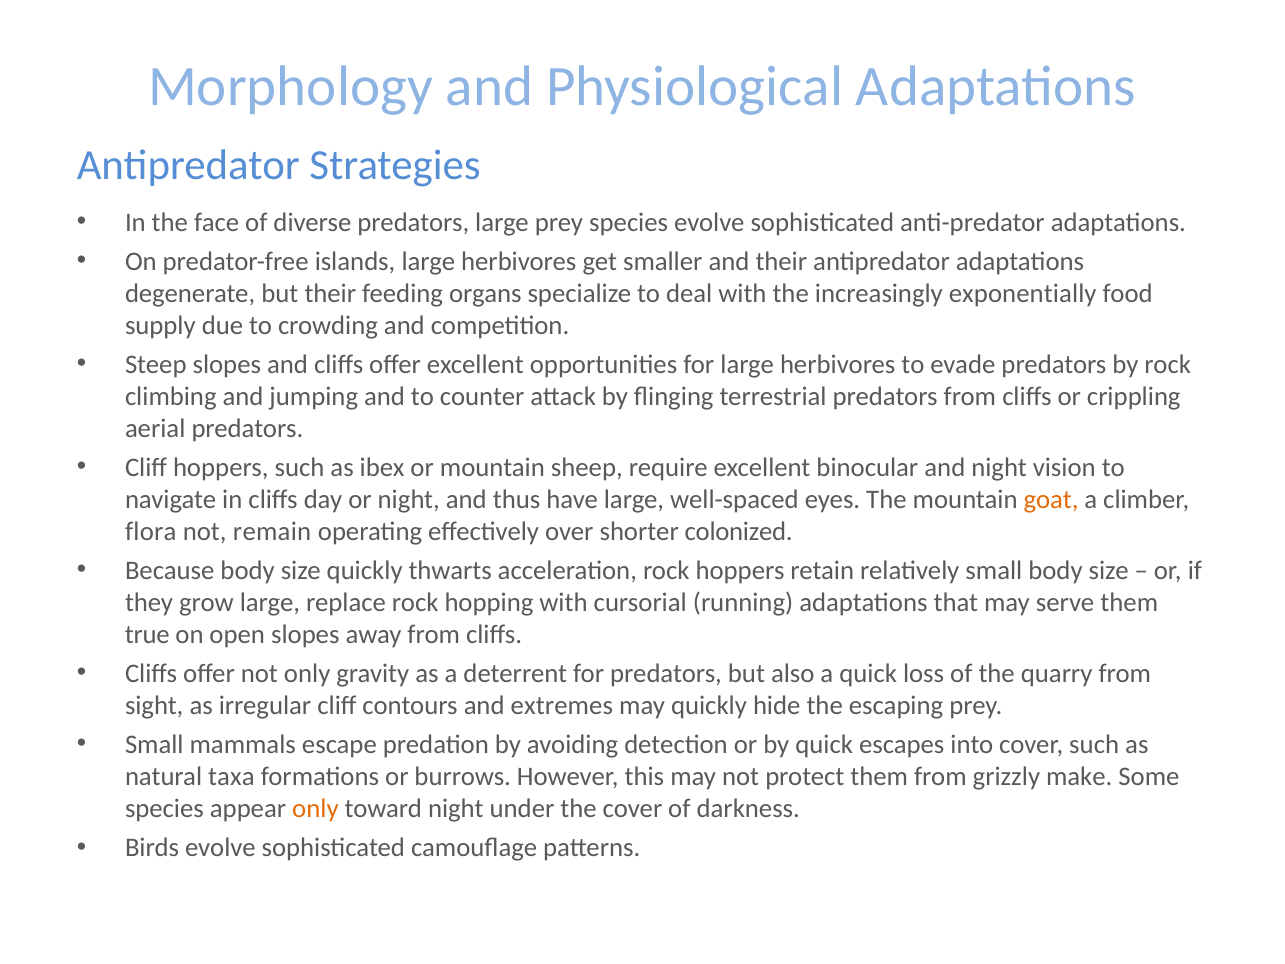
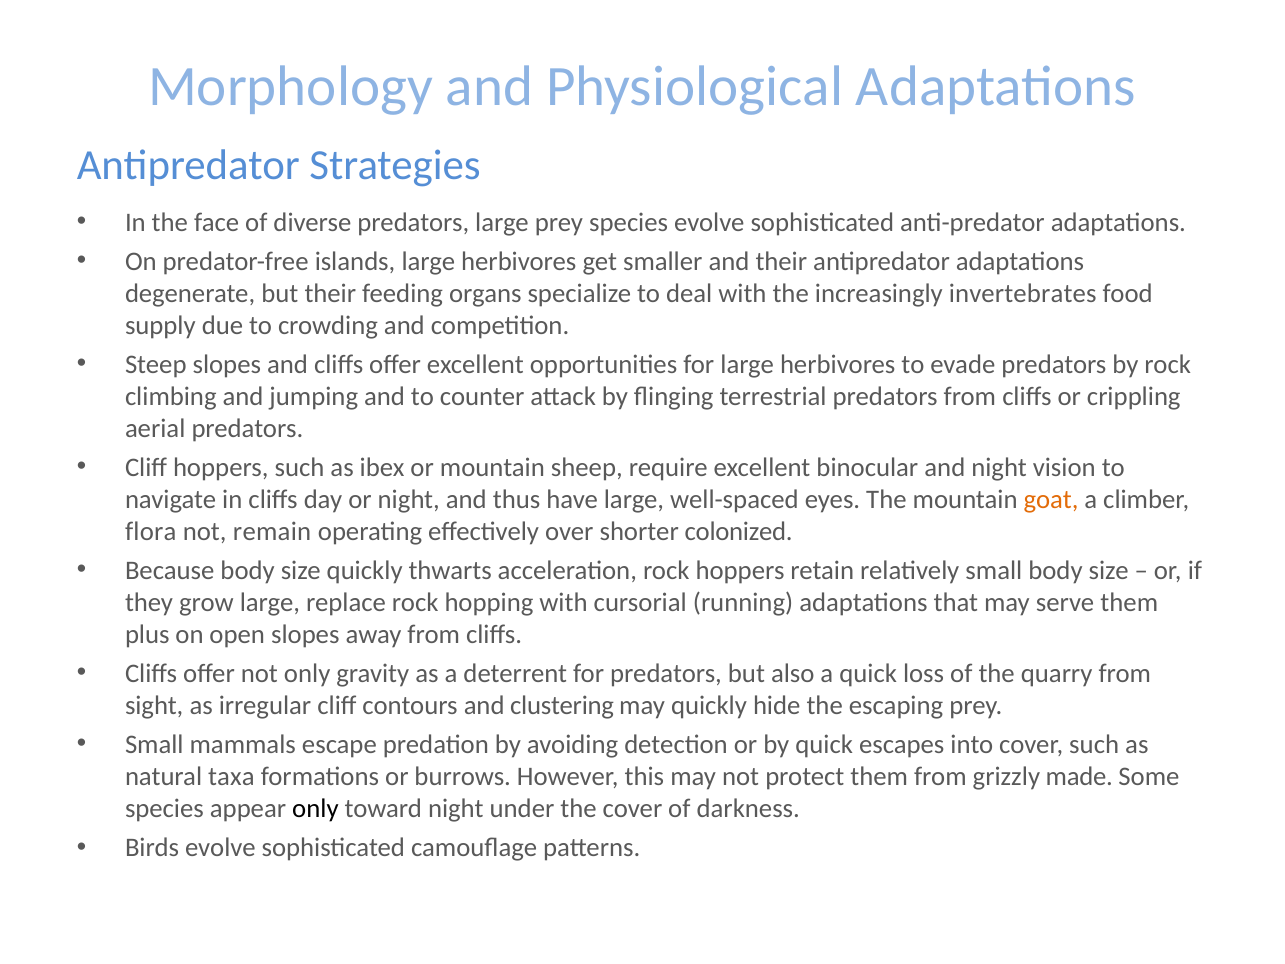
exponentially: exponentially -> invertebrates (1023, 293)
true: true -> plus (147, 635)
extremes: extremes -> clustering (562, 706)
make: make -> made (1079, 777)
only colour: orange -> black (315, 809)
